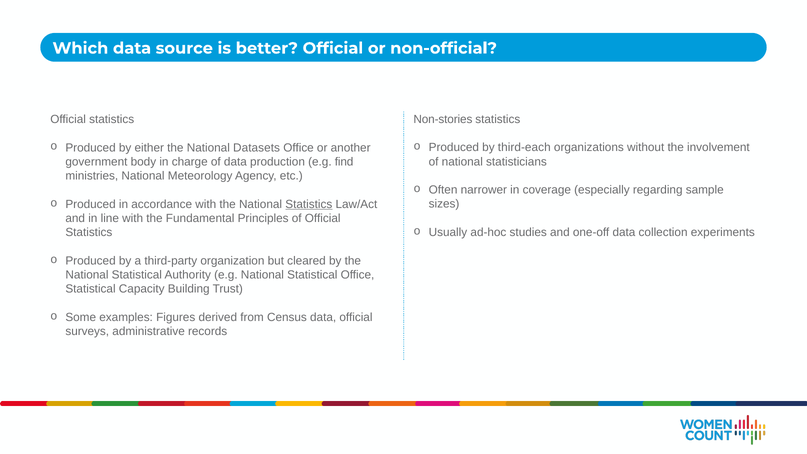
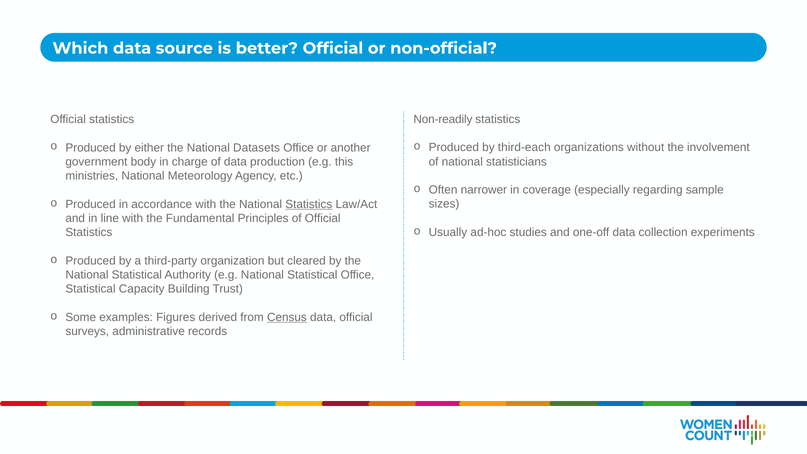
Non-stories: Non-stories -> Non-readily (443, 119)
find: find -> this (344, 162)
Census underline: none -> present (287, 317)
